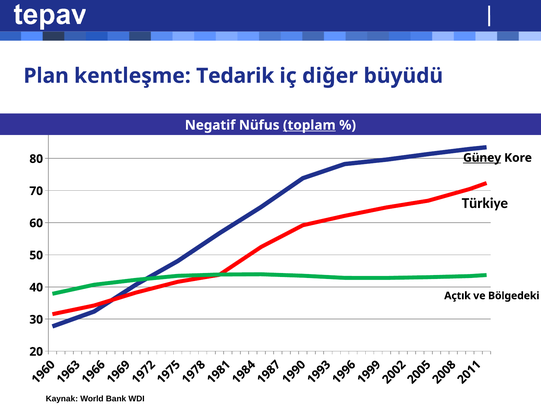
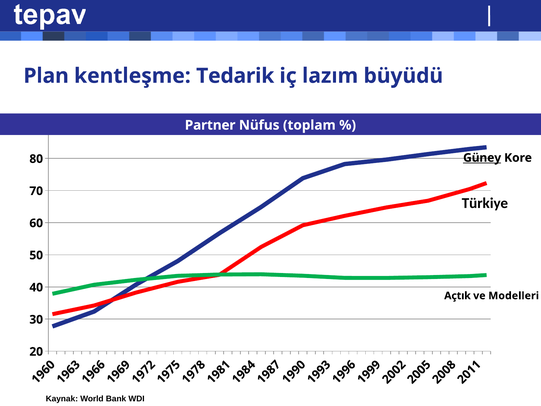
diğer: diğer -> lazım (330, 76)
Negatif: Negatif -> Partner (210, 125)
toplam underline: present -> none (309, 125)
Bölgedeki: Bölgedeki -> Modelleri (514, 296)
